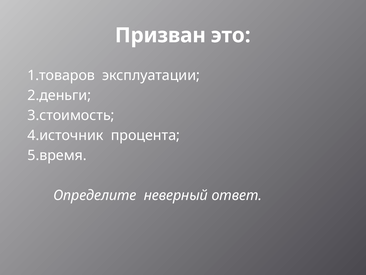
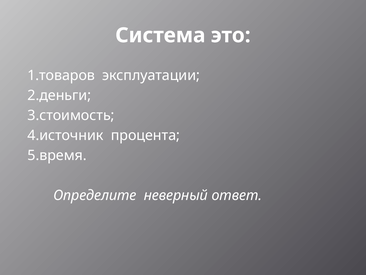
Призван: Призван -> Система (160, 35)
